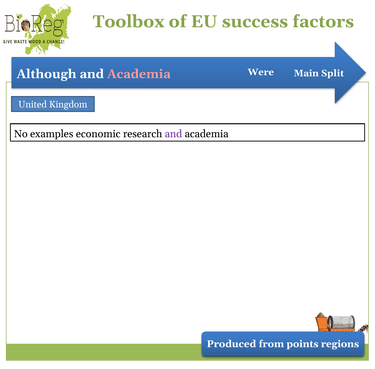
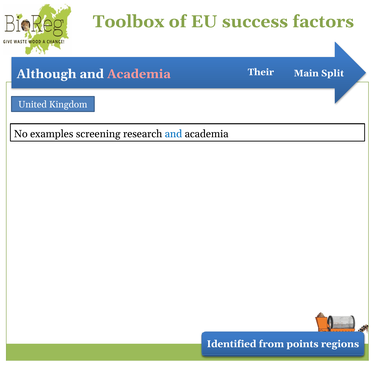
Were: Were -> Their (261, 72)
economic: economic -> screening (98, 134)
and colour: purple -> blue (173, 134)
Produced: Produced -> Identified (232, 344)
